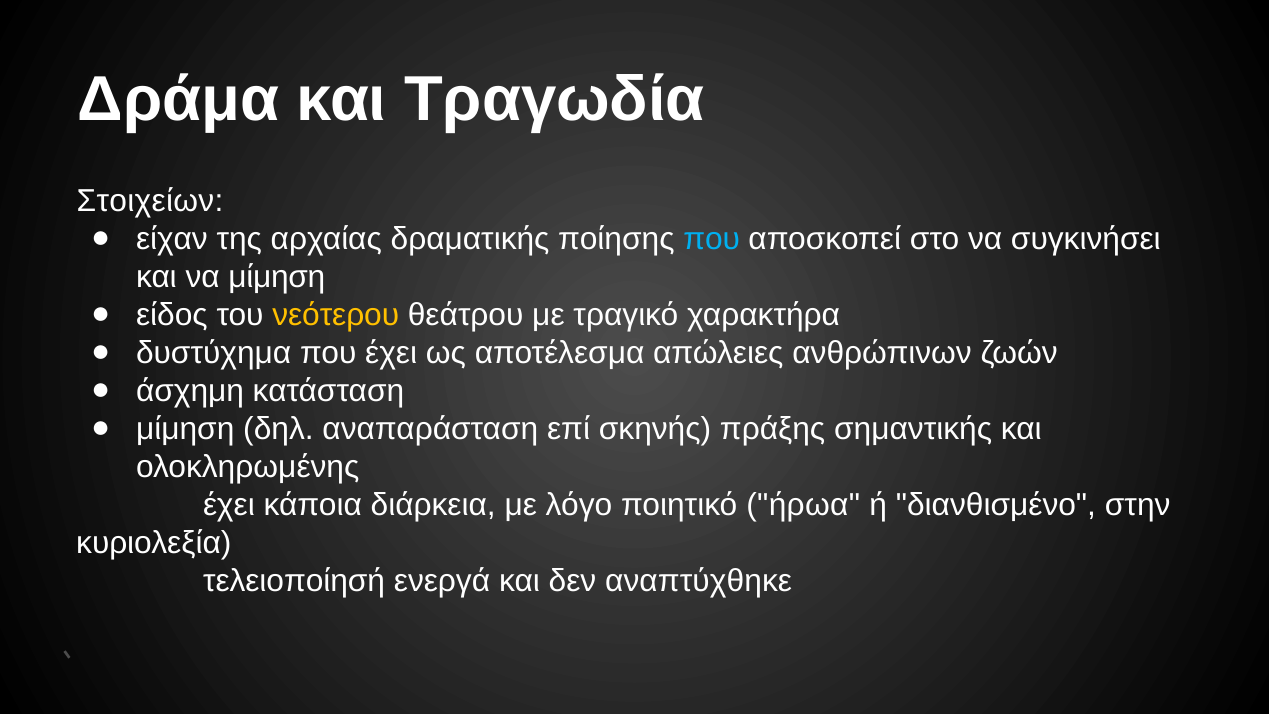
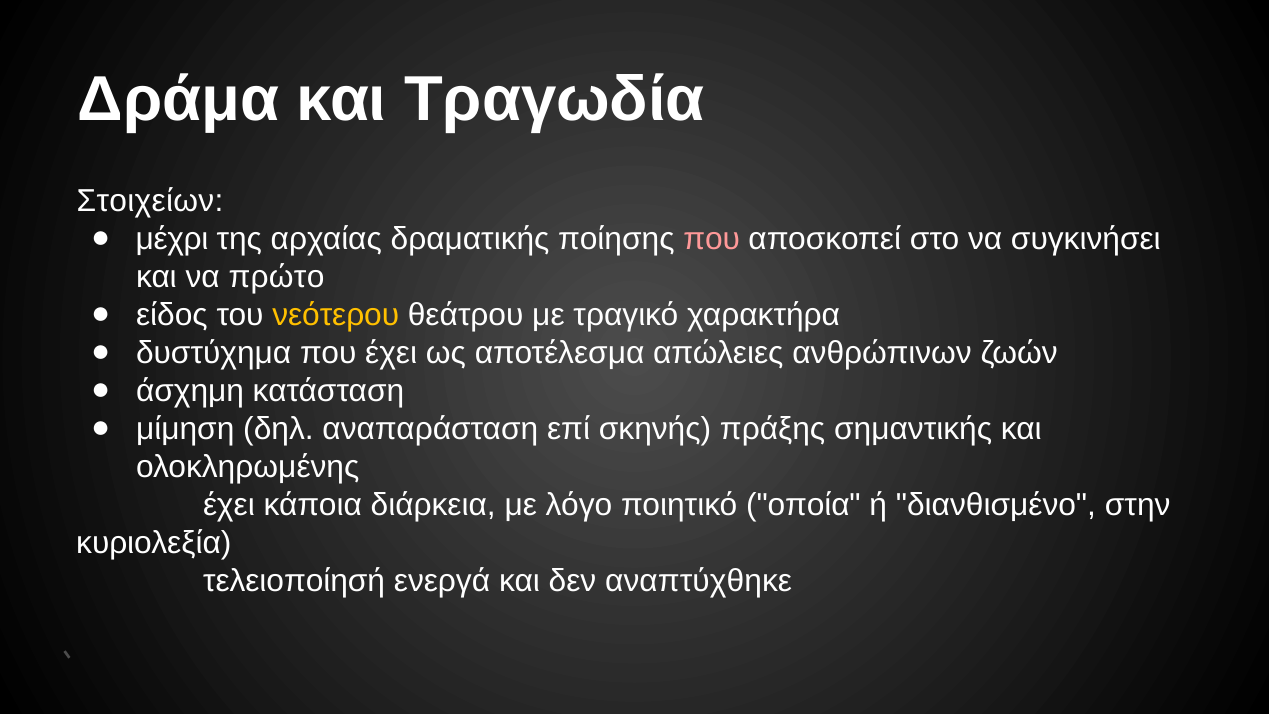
είχαν: είχαν -> μέχρι (172, 239)
που colour: light blue -> pink (712, 239)
να μίμηση: μίμηση -> πρώτο (277, 277)
ήρωα: ήρωα -> οποία (803, 505)
